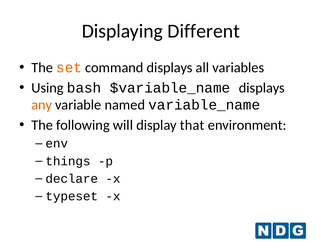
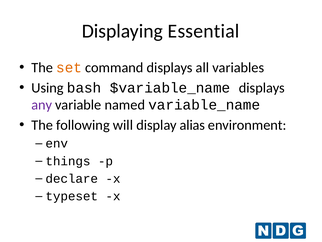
Different: Different -> Essential (204, 31)
any colour: orange -> purple (42, 105)
that: that -> alias (192, 125)
